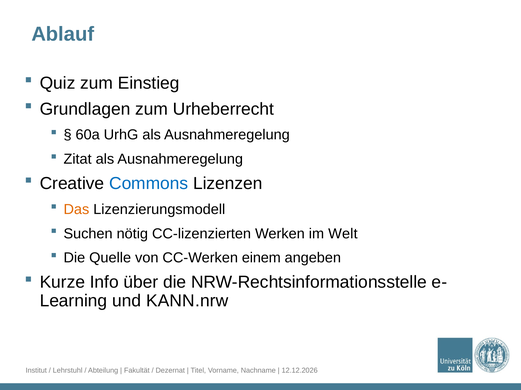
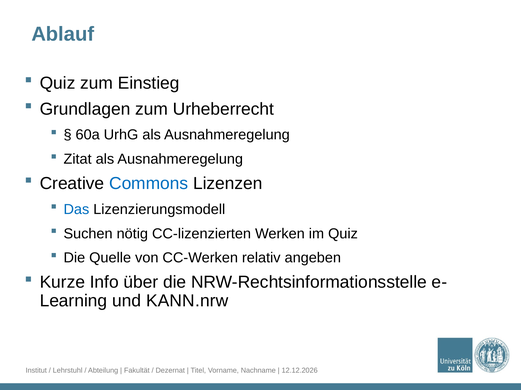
Das colour: orange -> blue (76, 210)
im Welt: Welt -> Quiz (343, 234)
einem: einem -> relativ (261, 258)
